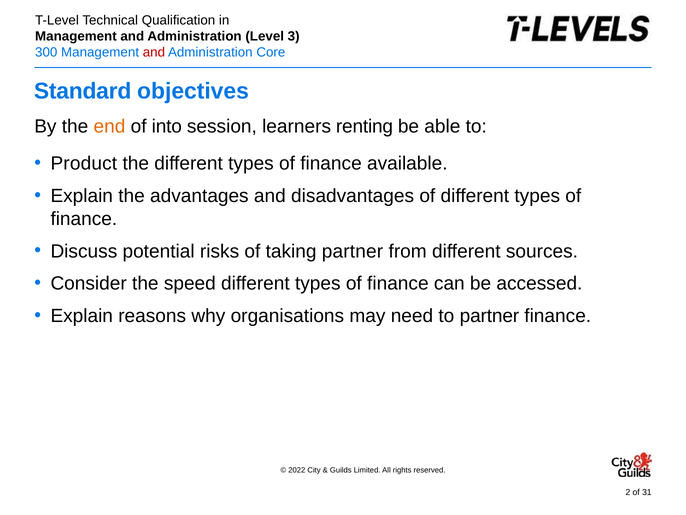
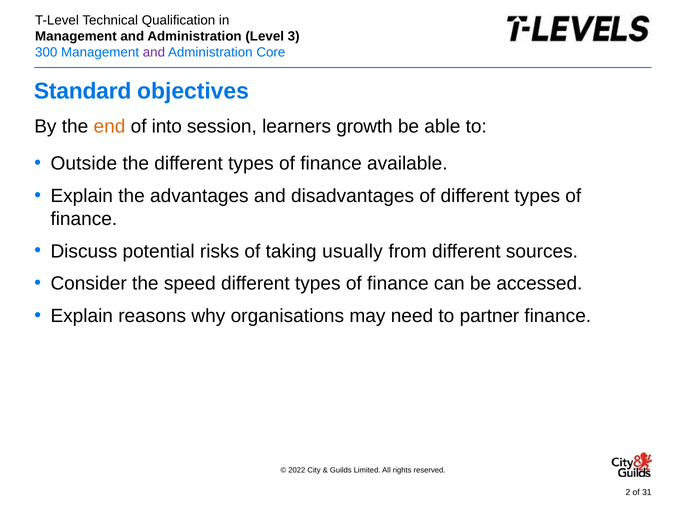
and colour: red -> purple (154, 52)
renting: renting -> growth (365, 126)
Product: Product -> Outside (84, 163)
taking partner: partner -> usually (352, 251)
